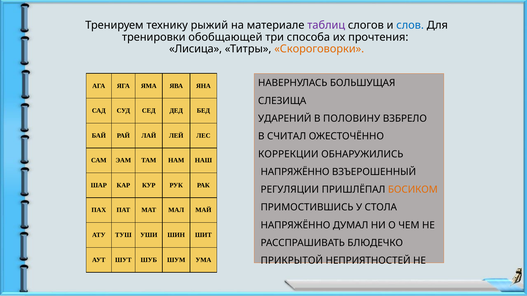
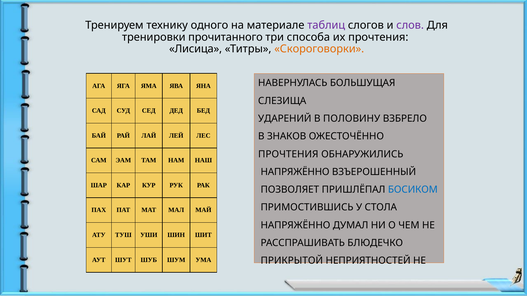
рыжий: рыжий -> одного (209, 25)
слов colour: blue -> purple (410, 25)
обобщающей: обобщающей -> прочитанного (225, 37)
СЧИТАЛ: СЧИТАЛ -> ЗНАКОВ (287, 137)
КОРРЕКЦИИ: КОРРЕКЦИИ -> ПРОЧТЕНИЯ (288, 154)
РЕГУЛЯЦИИ: РЕГУЛЯЦИИ -> ПОЗВОЛЯЕТ (290, 190)
БОСИКОМ colour: orange -> blue (413, 190)
